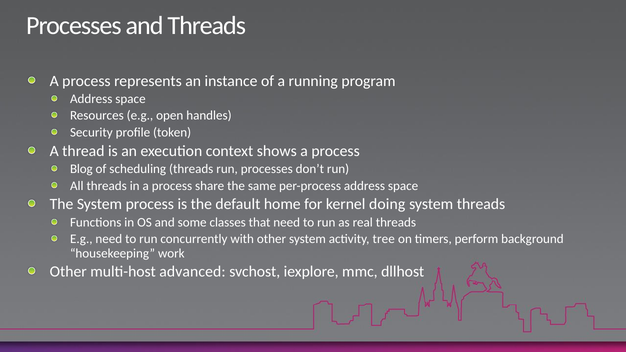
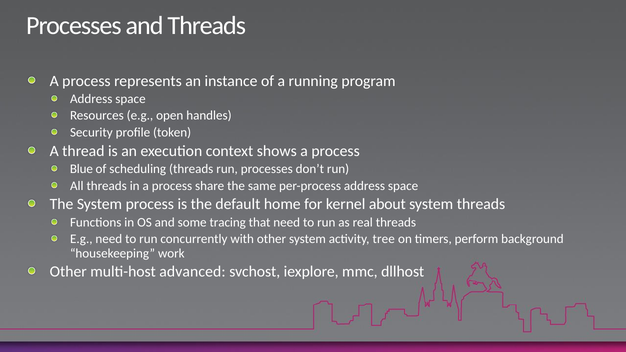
Blog: Blog -> Blue (81, 169)
doing: doing -> about (387, 204)
classes: classes -> tracing (228, 223)
